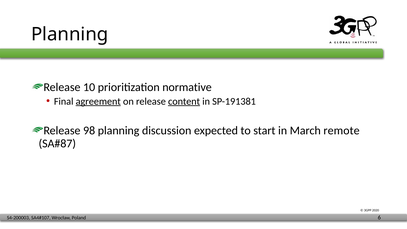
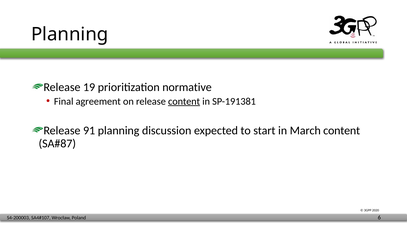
10: 10 -> 19 (89, 87)
agreement underline: present -> none (98, 101)
98: 98 -> 91 (89, 131)
March remote: remote -> content (342, 131)
